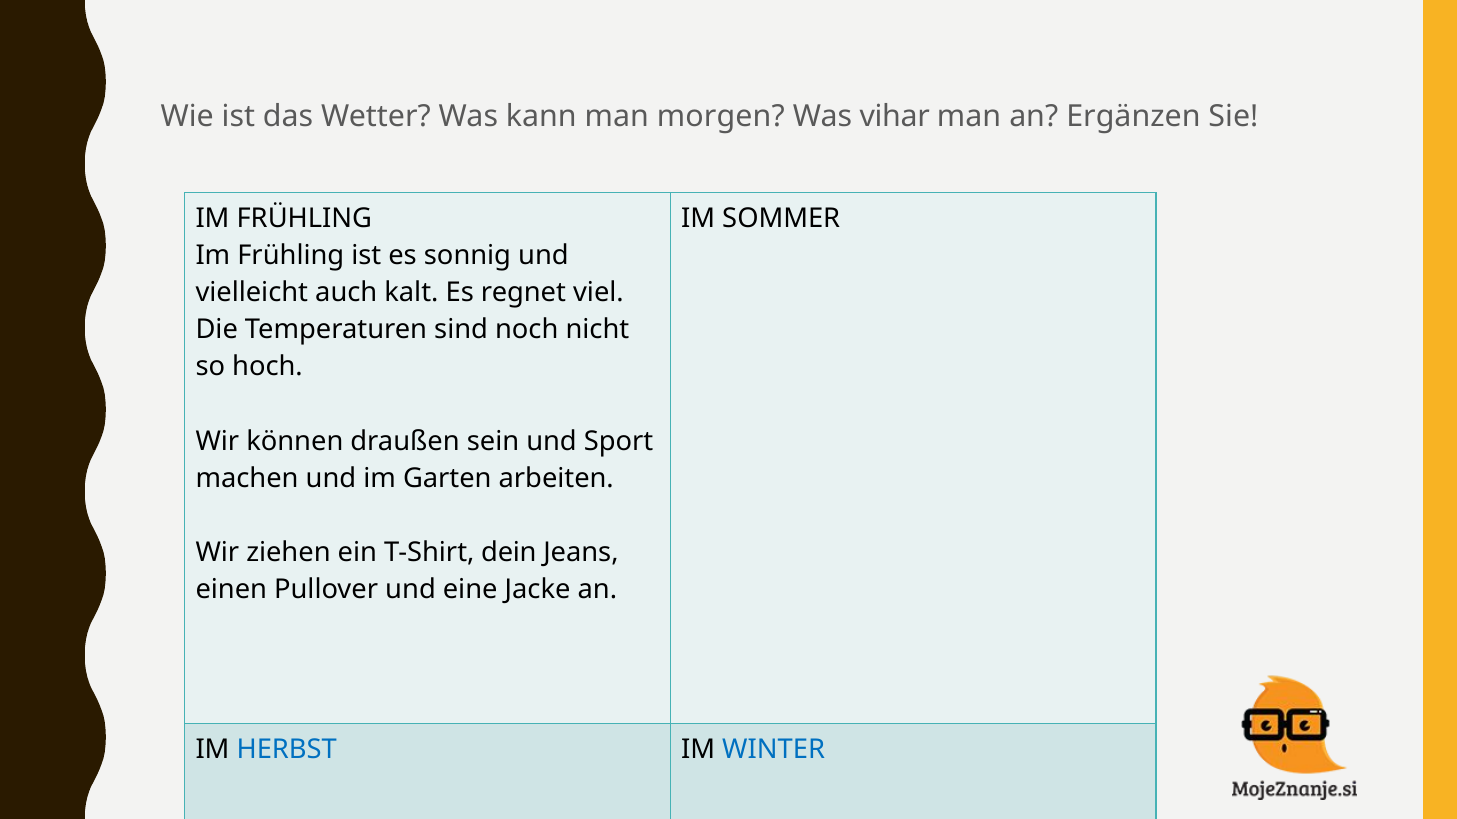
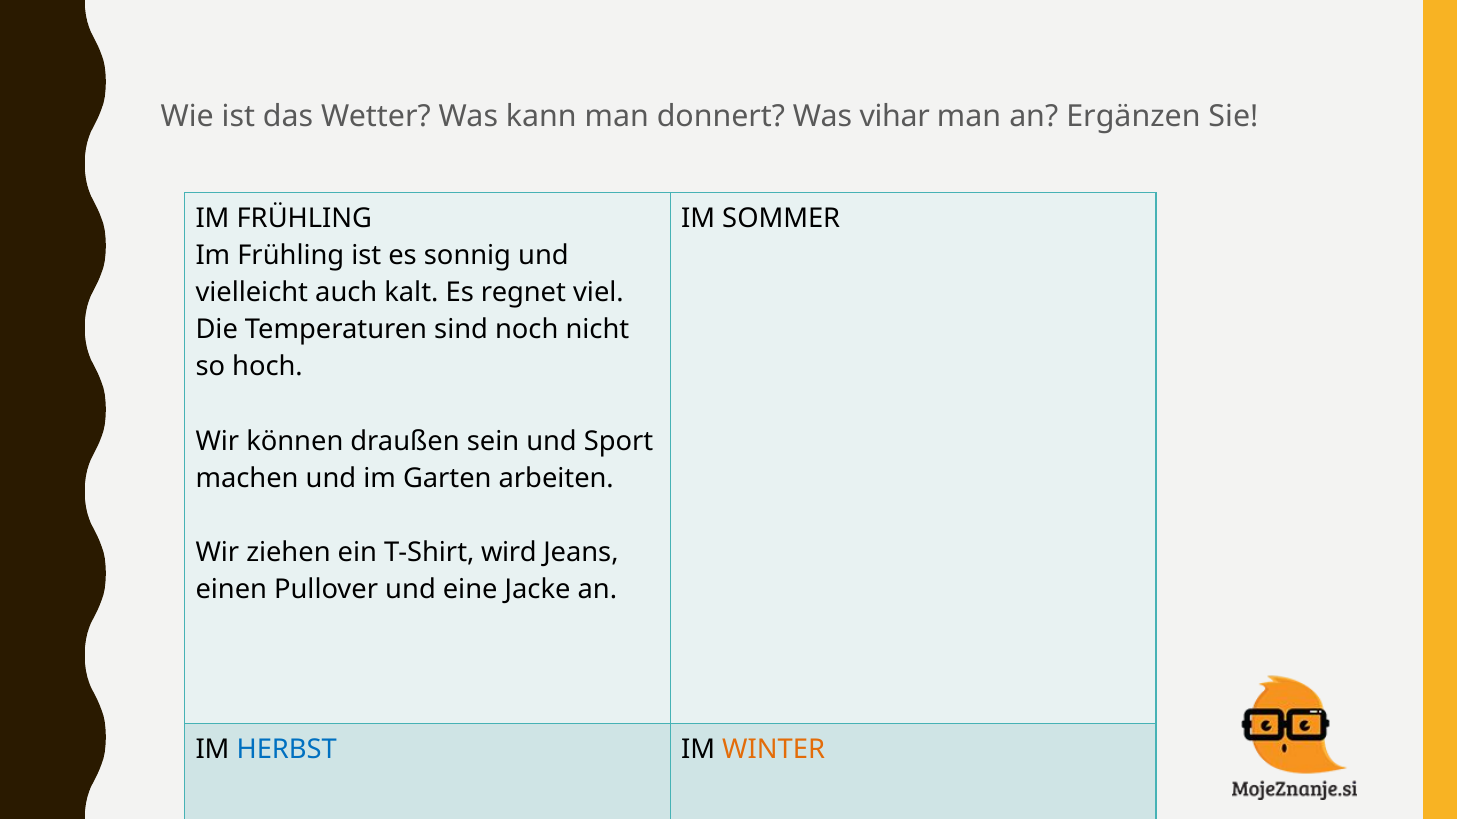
morgen: morgen -> donnert (721, 116)
dein: dein -> wird (509, 553)
WINTER colour: blue -> orange (774, 750)
